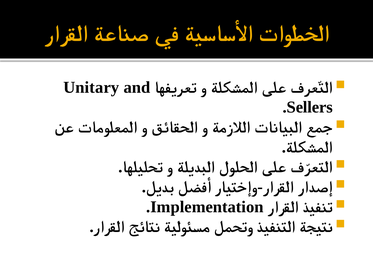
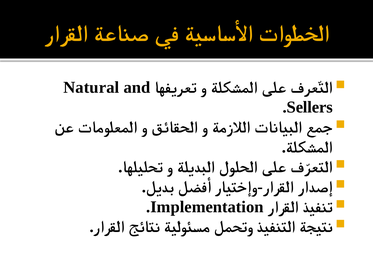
Unitary: Unitary -> Natural (91, 87)
